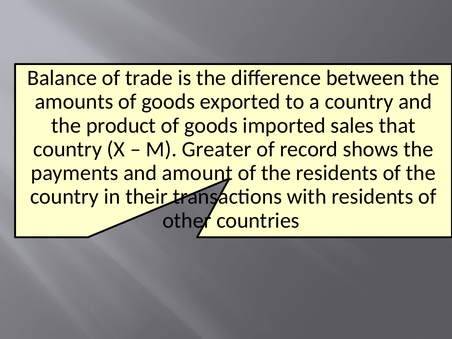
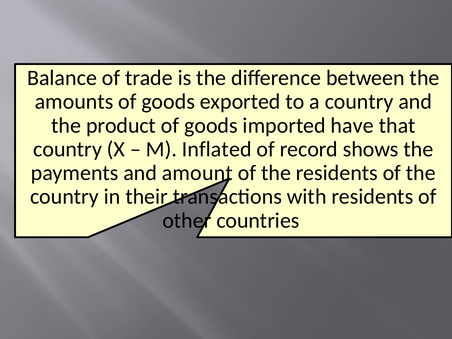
sales: sales -> have (352, 125)
Greater: Greater -> Inflated (217, 149)
